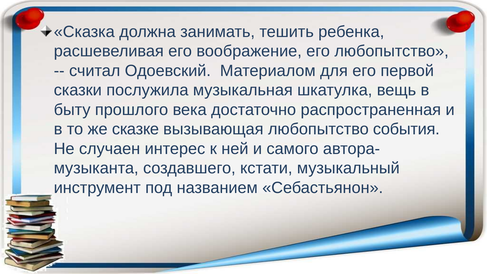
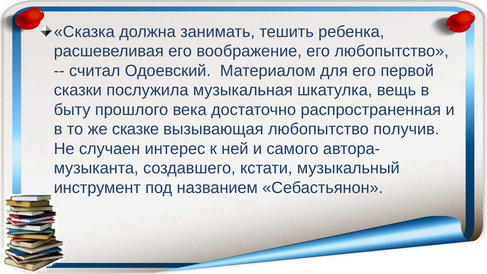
события: события -> получив (406, 129)
